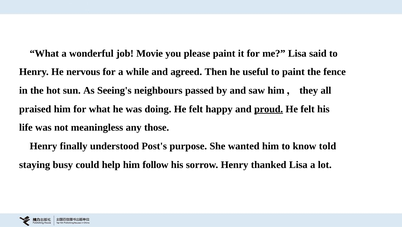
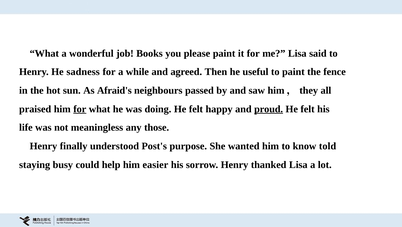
Movie: Movie -> Books (150, 53)
nervous: nervous -> sadness (83, 72)
Seeing's: Seeing's -> Afraid's (114, 91)
for underline: none -> present (80, 109)
follow: follow -> easier (155, 165)
